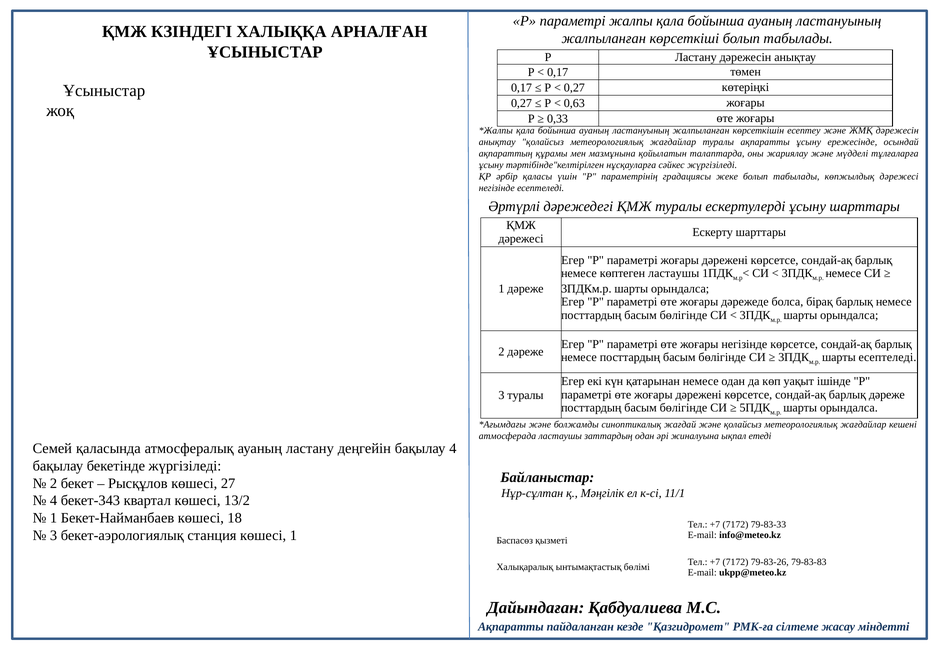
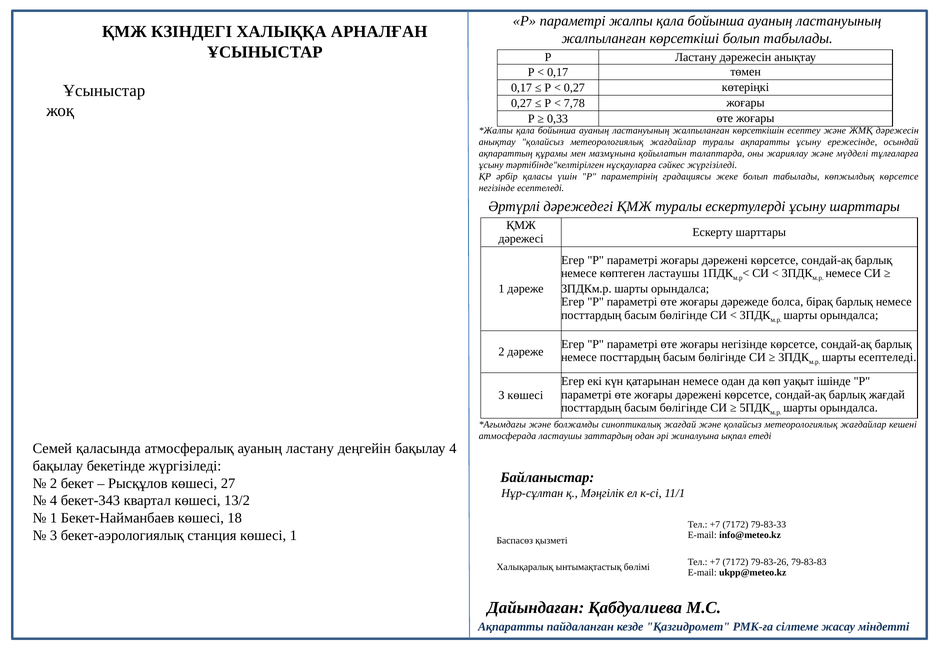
0,63: 0,63 -> 7,78 (574, 103)
көпжылдық дәрежесі: дәрежесі -> көрсетсе (899, 177)
барлық дәреже: дәреже -> жағдай (887, 395)
3 туралы: туралы -> көшесі (525, 396)
